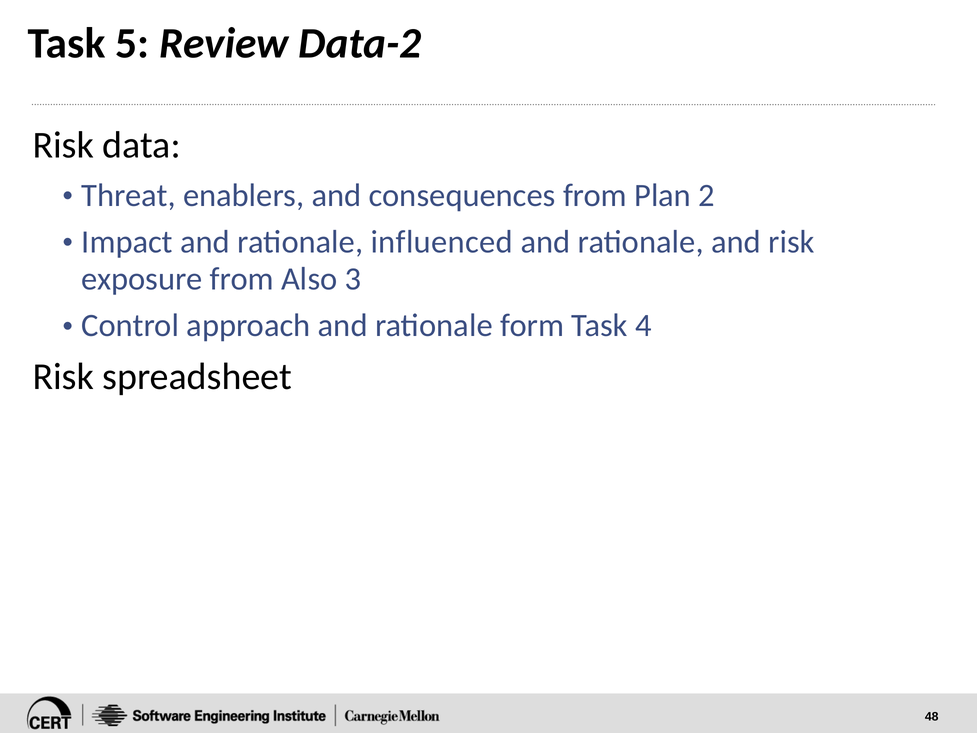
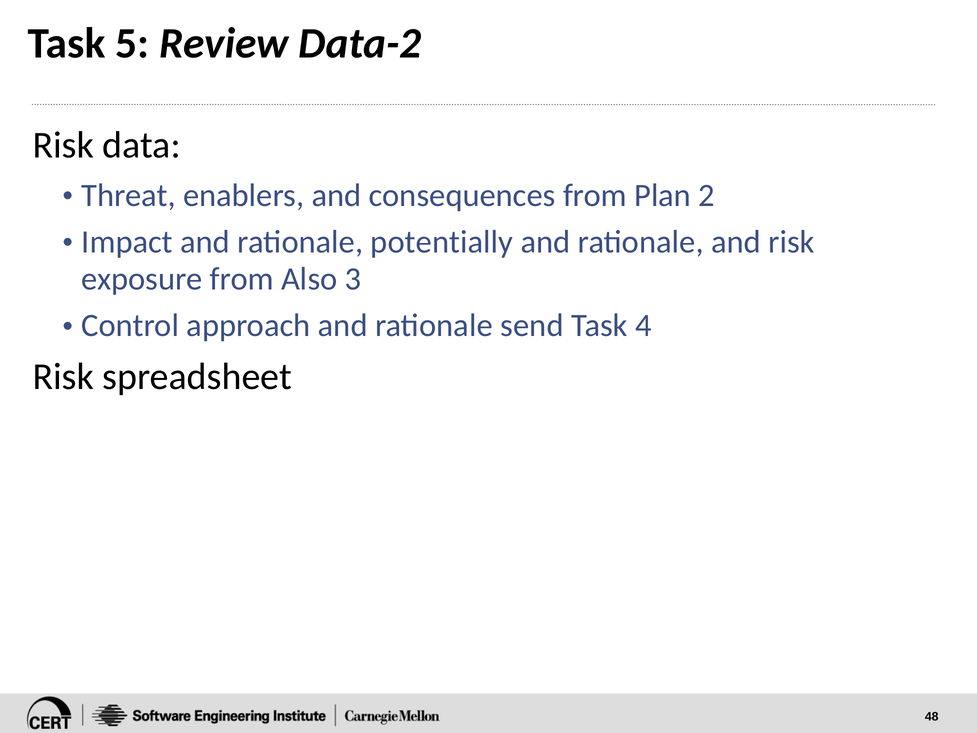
influenced: influenced -> potentially (442, 242)
form: form -> send (532, 326)
